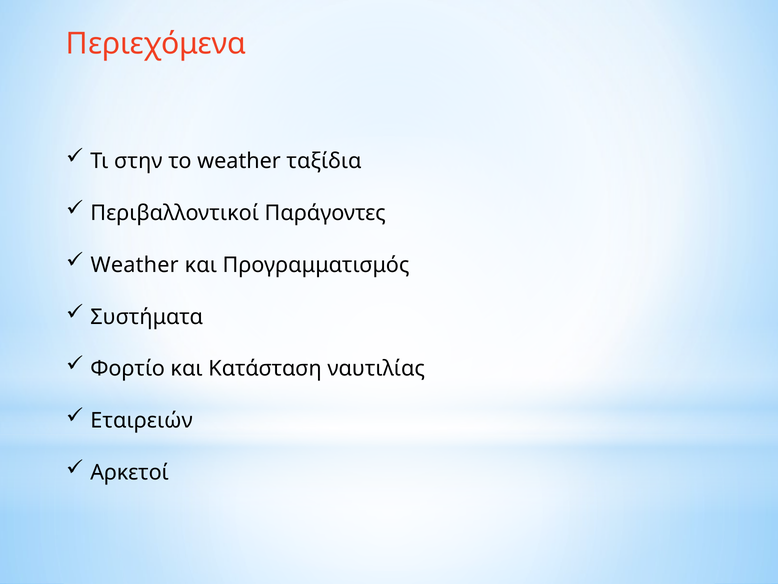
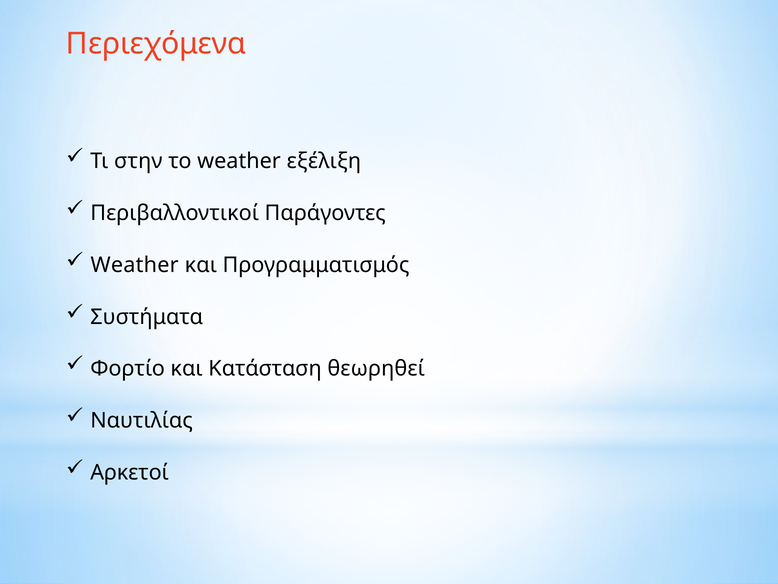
ταξίδια: ταξίδια -> εξέλιξη (324, 161)
ναυτιλίας: ναυτιλίας -> θεωρηθεί (376, 369)
Εταιρειών: Εταιρειών -> Ναυτιλίας (142, 420)
